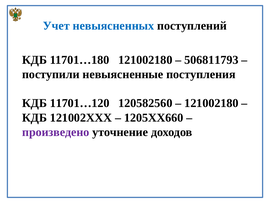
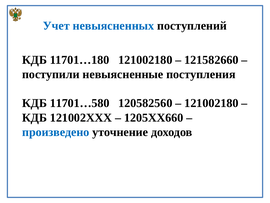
506811793: 506811793 -> 121582660 (211, 60)
11701…120: 11701…120 -> 11701…580 (80, 103)
произведено colour: purple -> blue (56, 132)
